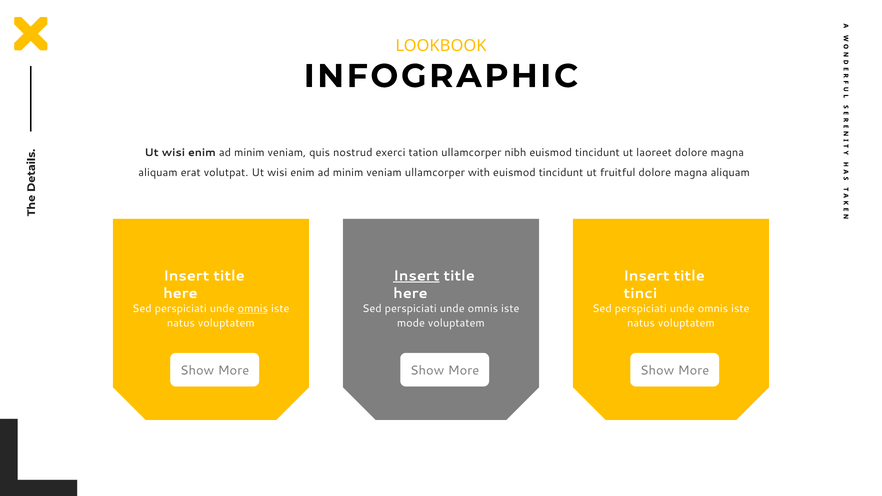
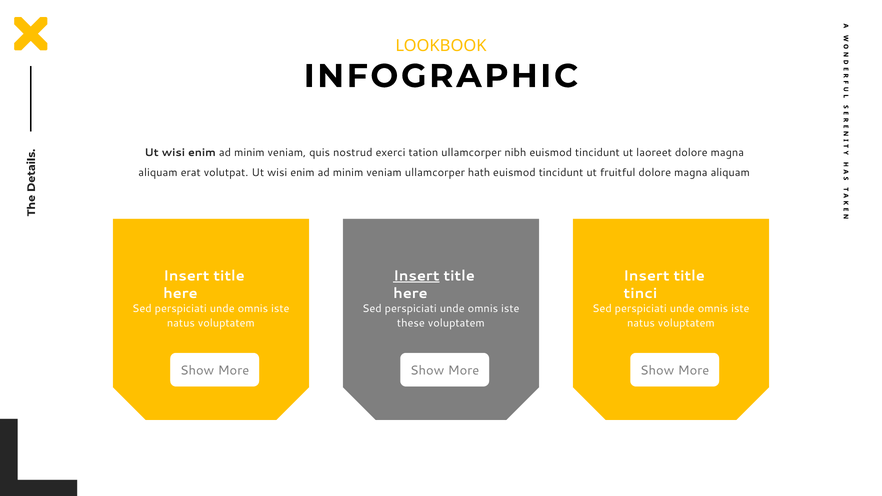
with: with -> hath (479, 173)
omnis underline: present -> none (253, 308)
mode: mode -> these (411, 323)
